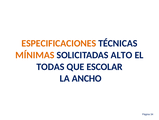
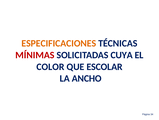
MÍNIMAS colour: orange -> red (35, 55)
ALTO: ALTO -> CUYA (122, 55)
TODAS: TODAS -> COLOR (50, 66)
